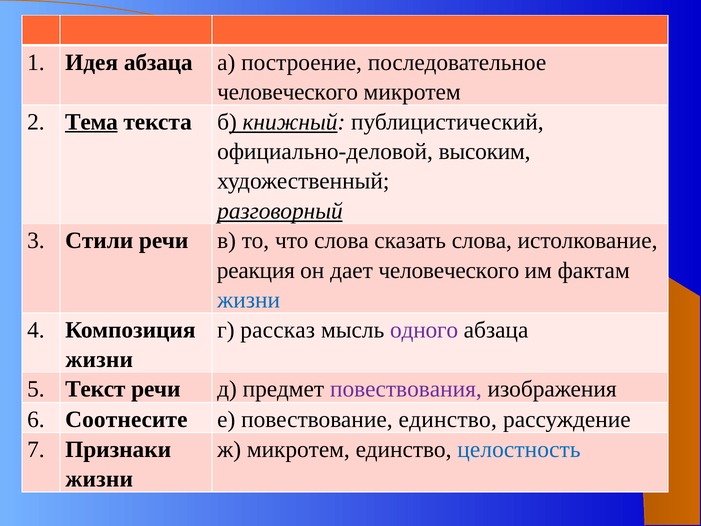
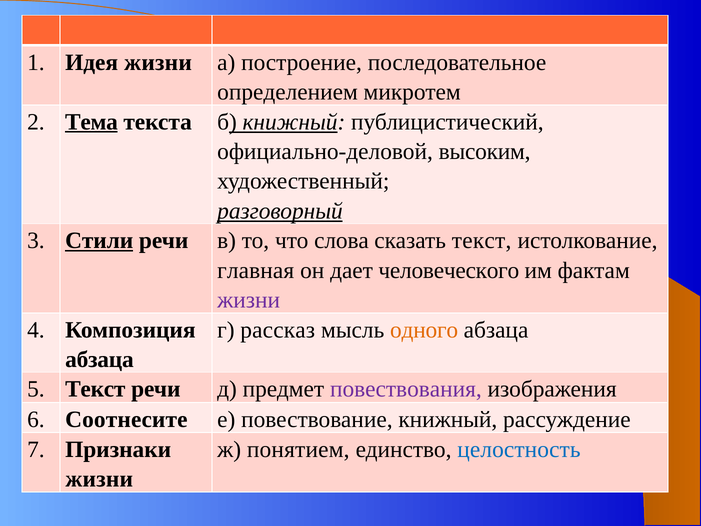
Идея абзаца: абзаца -> жизни (158, 62)
человеческого: человеческого -> определением (288, 92)
Стили underline: none -> present (99, 241)
сказать слова: слова -> текст (482, 241)
реакция: реакция -> главная (256, 270)
жизни colour: blue -> purple (249, 300)
одного colour: purple -> orange (424, 330)
жизни: жизни -> абзаца (99, 359)
повествование единство: единство -> книжный (448, 419)
ж микротем: микротем -> понятием (298, 449)
